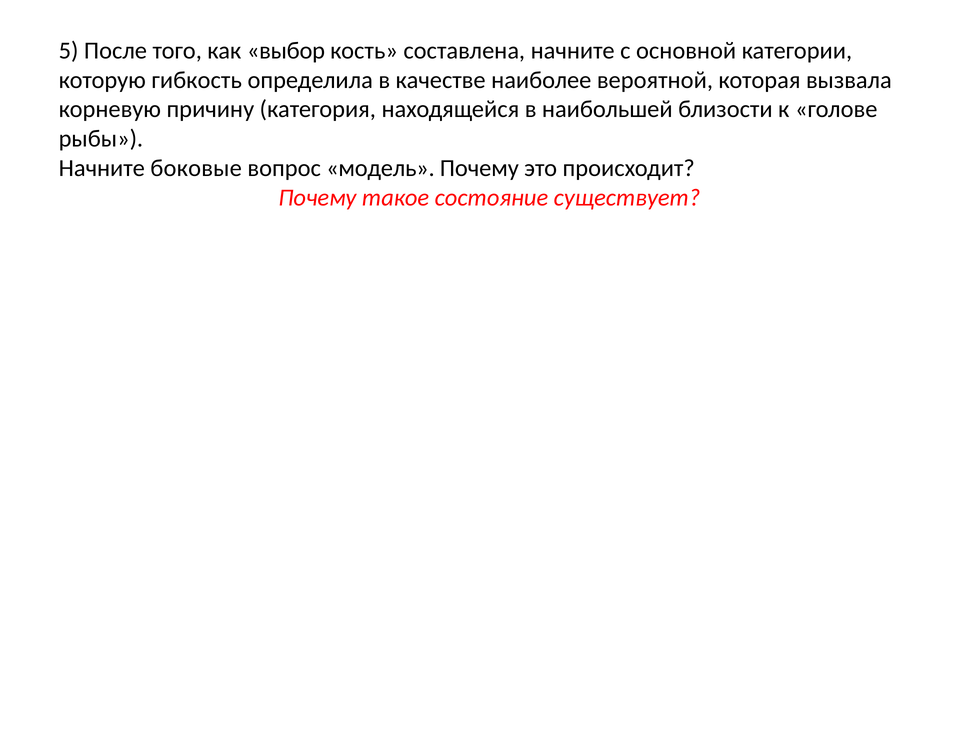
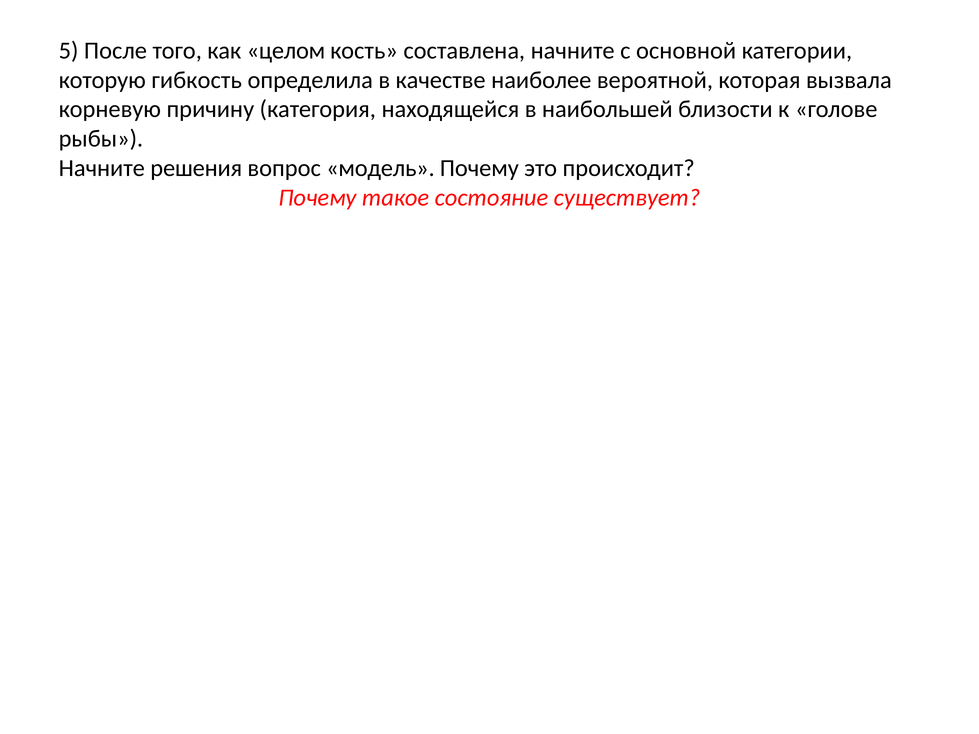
выбор: выбор -> целом (286, 51)
боковые: боковые -> решения (196, 168)
